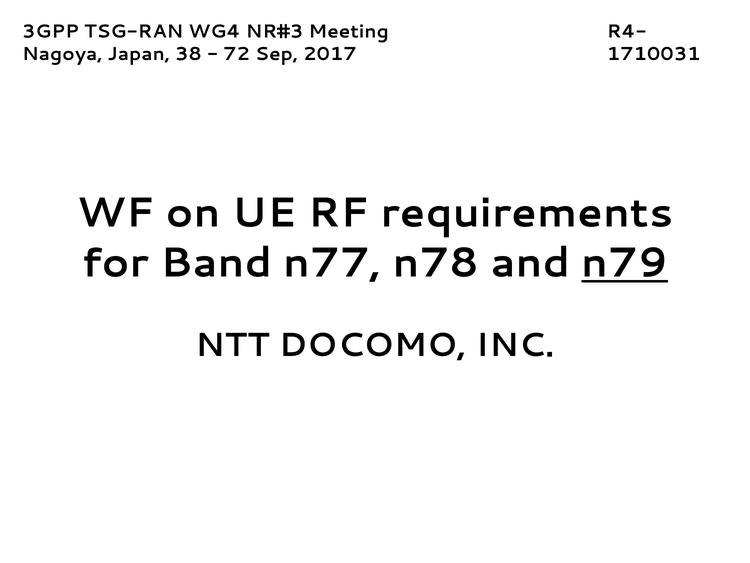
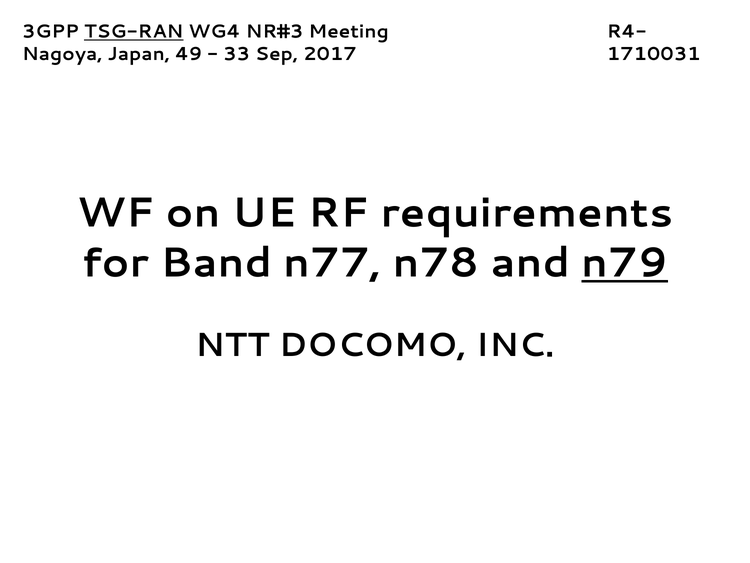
TSG-RAN underline: none -> present (134, 32)
38: 38 -> 49 (189, 54)
72: 72 -> 33 (237, 54)
